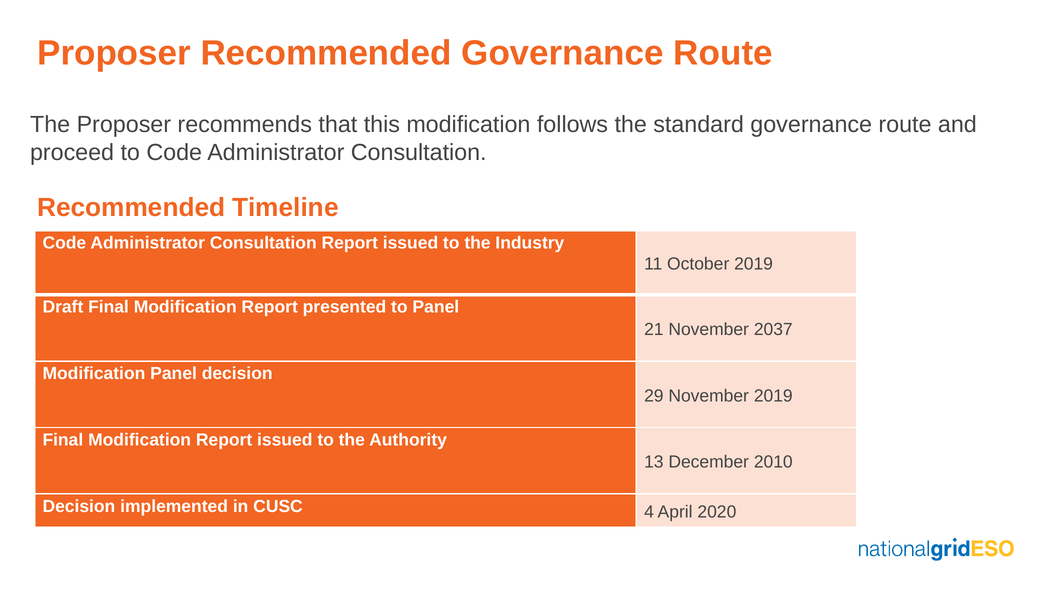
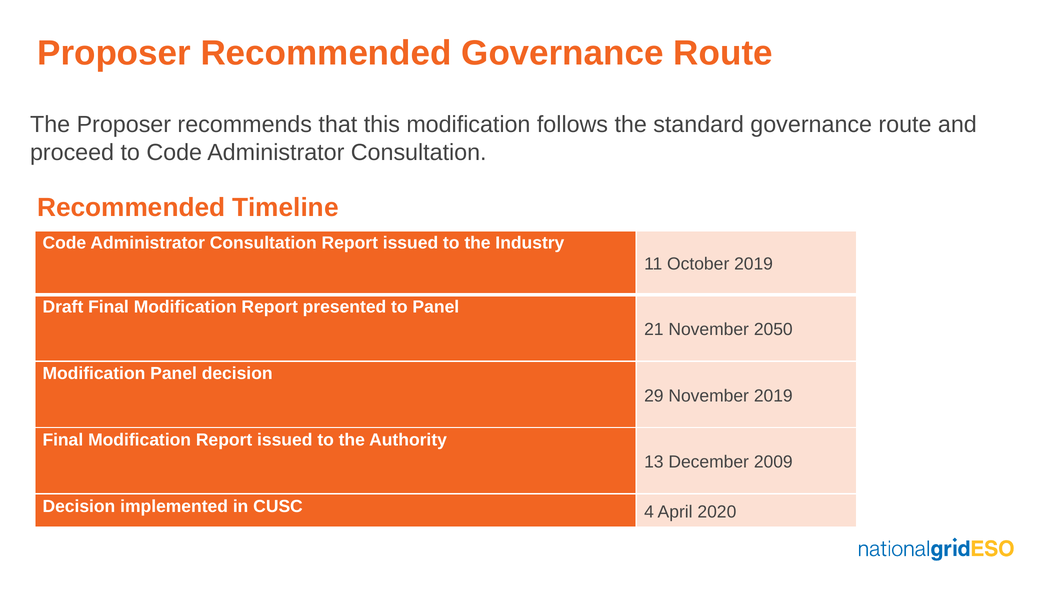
2037: 2037 -> 2050 (773, 330)
2010: 2010 -> 2009 (773, 462)
